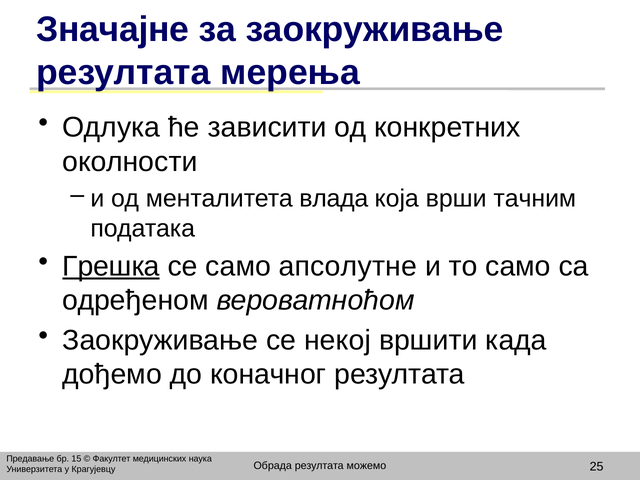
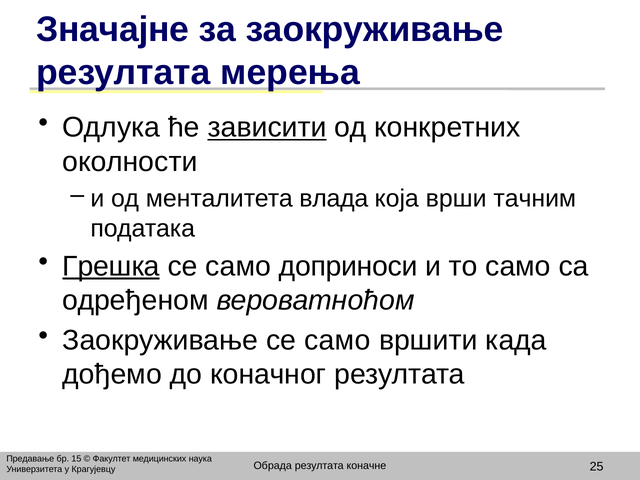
зависити underline: none -> present (267, 128)
апсолутне: апсолутне -> доприноси (348, 266)
Заокруживање се некој: некој -> само (337, 340)
можемо: можемо -> коначне (366, 466)
